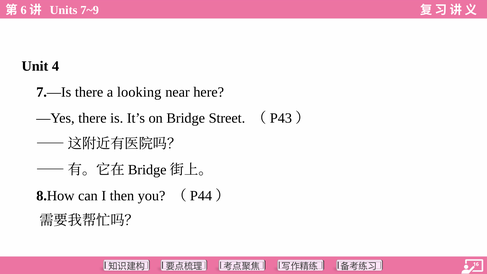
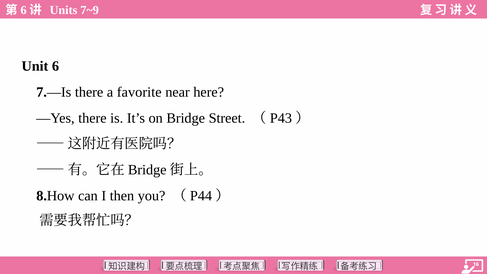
4: 4 -> 6 (56, 66)
looking: looking -> favorite (139, 92)
